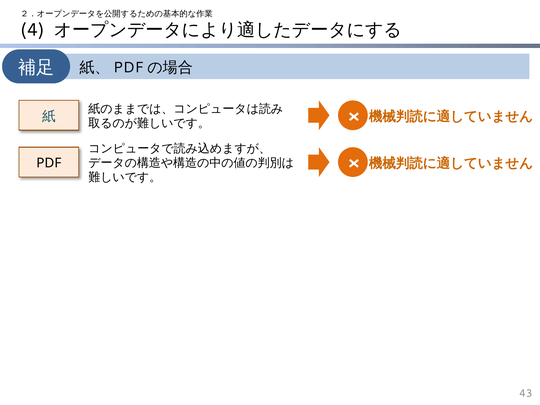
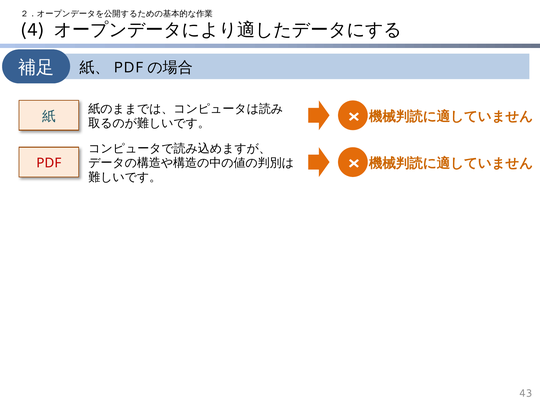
PDF colour: black -> red (49, 163)
